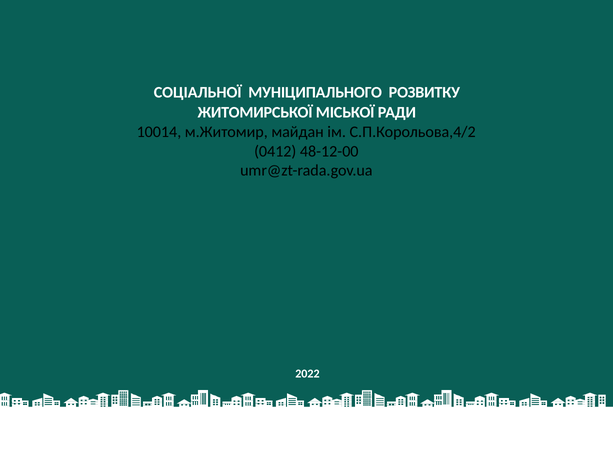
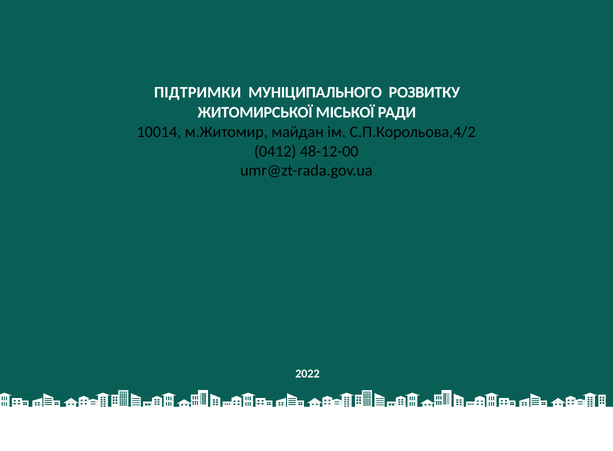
СОЦІАЛЬНОЇ: СОЦІАЛЬНОЇ -> ПІДТРИМКИ (198, 92)
